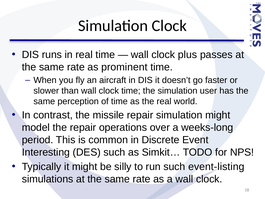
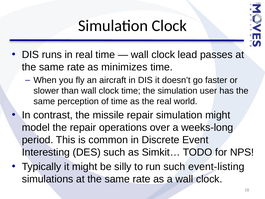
plus: plus -> lead (188, 55)
prominent: prominent -> minimizes (124, 67)
